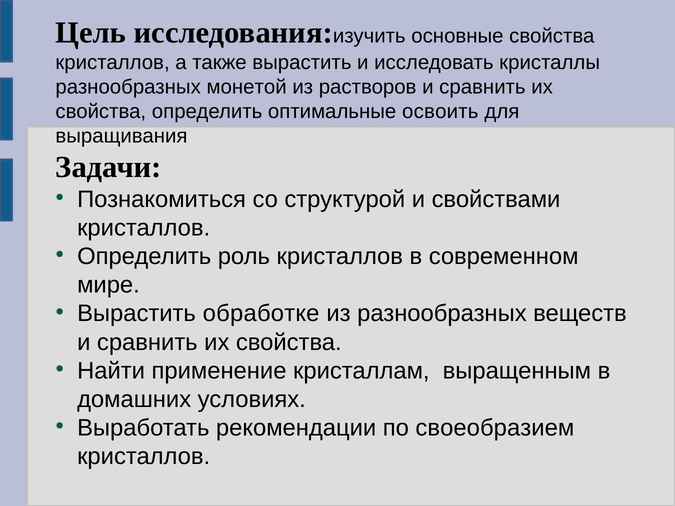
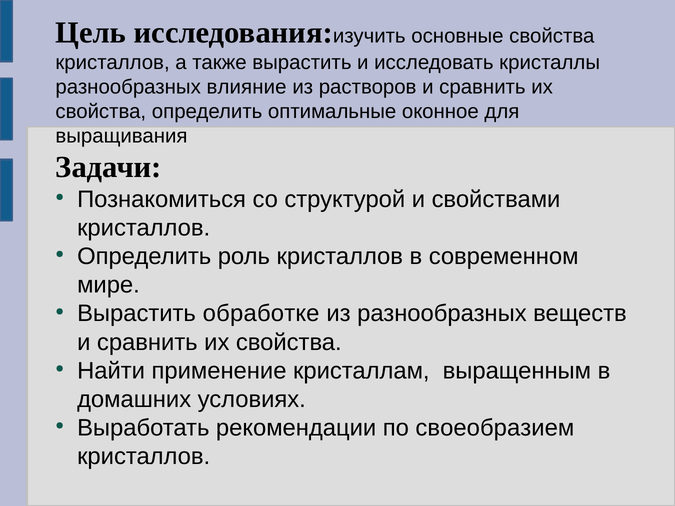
монетой: монетой -> влияние (247, 87)
освоить: освоить -> оконное (440, 111)
